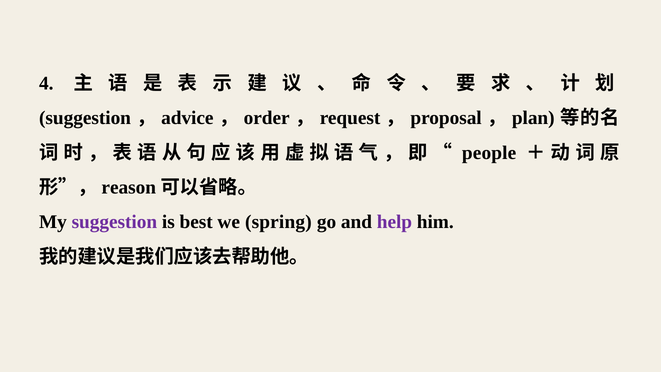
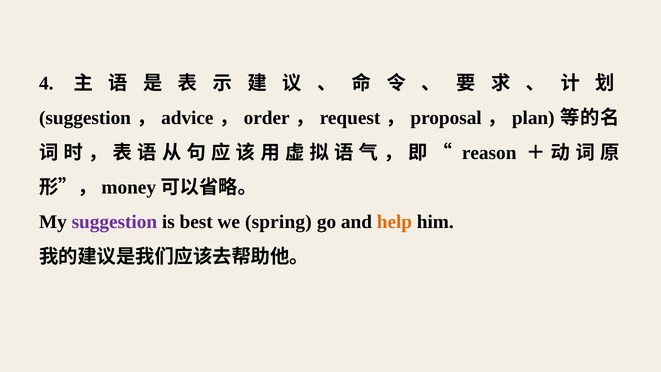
people: people -> reason (489, 153)
reason: reason -> money (129, 187)
help colour: purple -> orange (394, 222)
